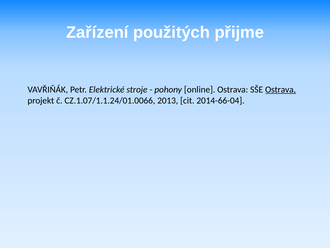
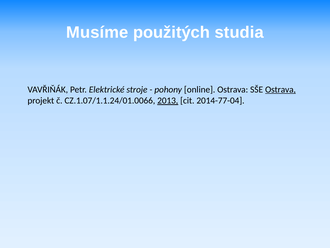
Zařízení: Zařízení -> Musíme (97, 32)
přijme: přijme -> studia (239, 32)
2013 underline: none -> present (168, 100)
2014-66-04: 2014-66-04 -> 2014-77-04 (220, 100)
